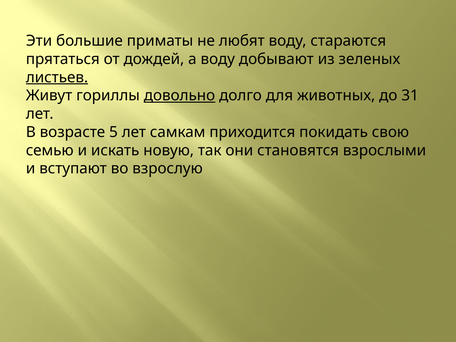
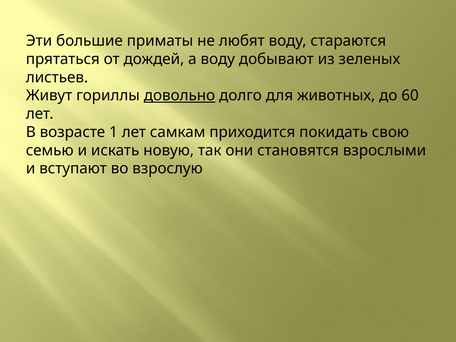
листьев underline: present -> none (57, 77)
31: 31 -> 60 (410, 96)
5: 5 -> 1 (113, 132)
